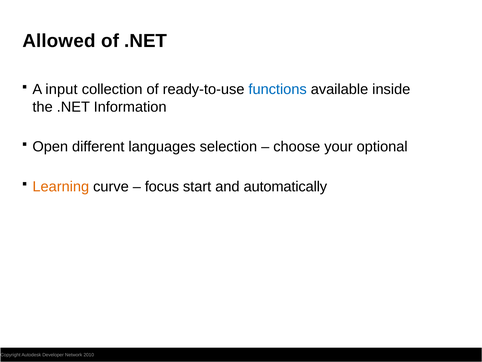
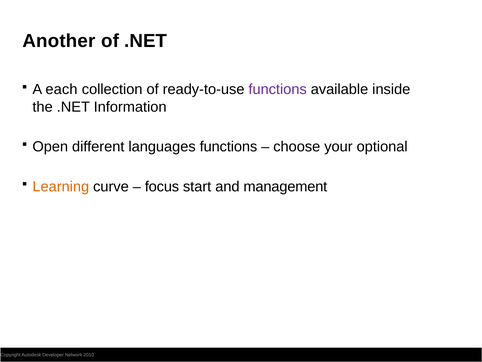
Allowed: Allowed -> Another (59, 41)
input: input -> each (61, 89)
functions colour: blue -> purple (278, 89)
languages selection: selection -> functions (228, 147)
automatically: automatically -> management (285, 186)
